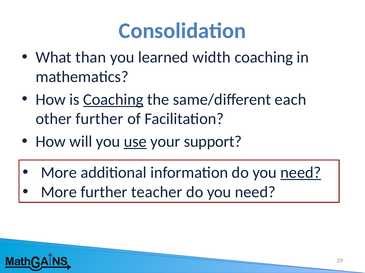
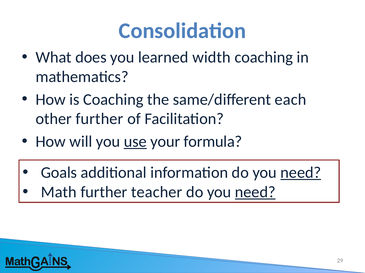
than: than -> does (91, 58)
Coaching underline: present -> none (113, 100)
support: support -> formula (213, 142)
More: More -> Goals (59, 173)
More: More -> Math (59, 193)
need underline: none -> present (255, 193)
